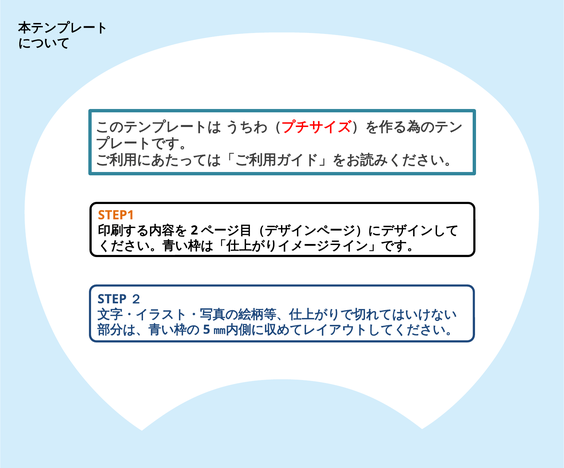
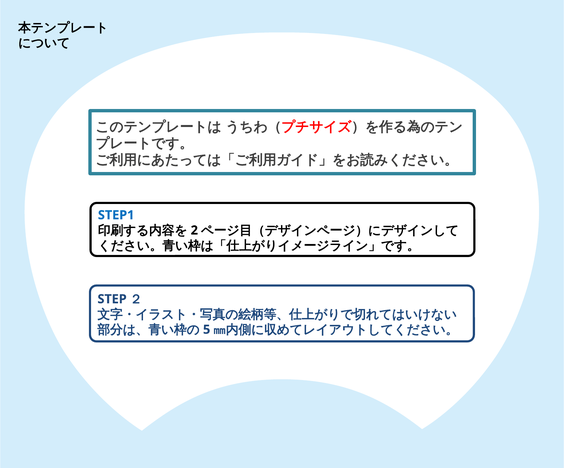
STEP1 colour: orange -> blue (116, 215)
